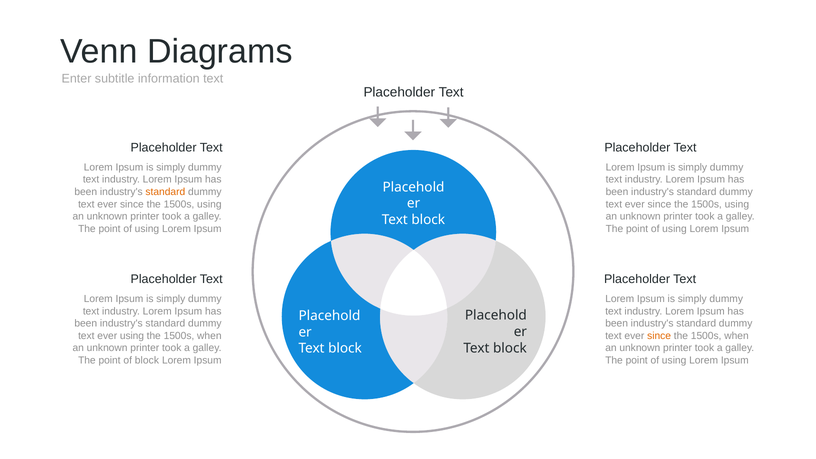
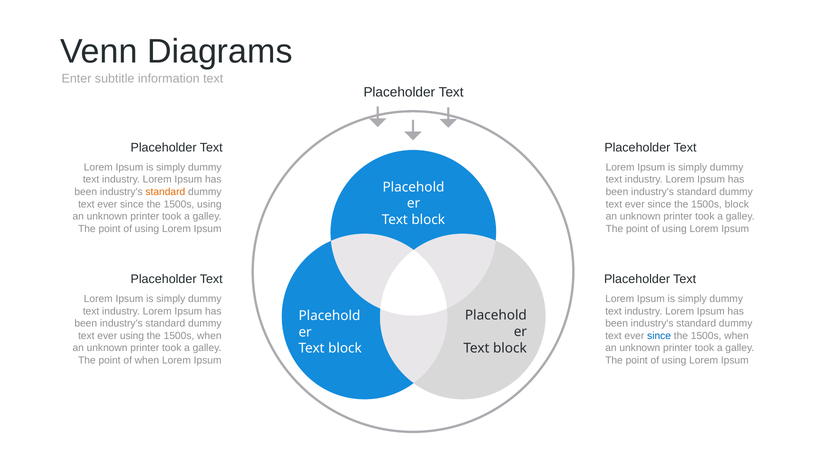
using: using -> block (737, 204)
since colour: orange -> blue (659, 336)
of block: block -> when (147, 360)
